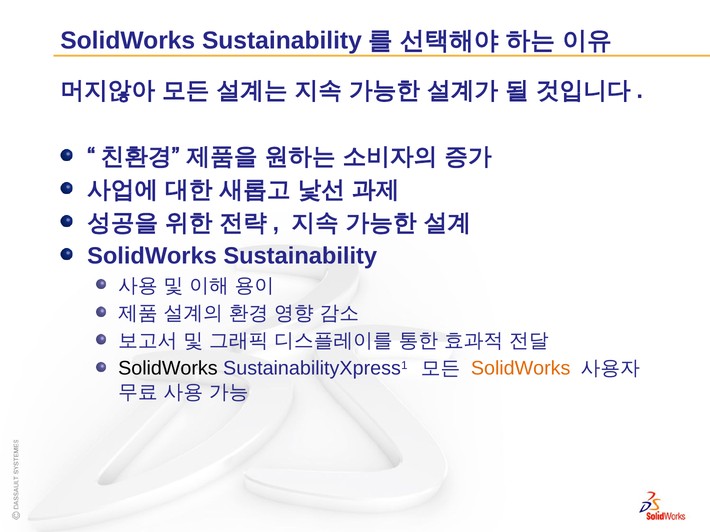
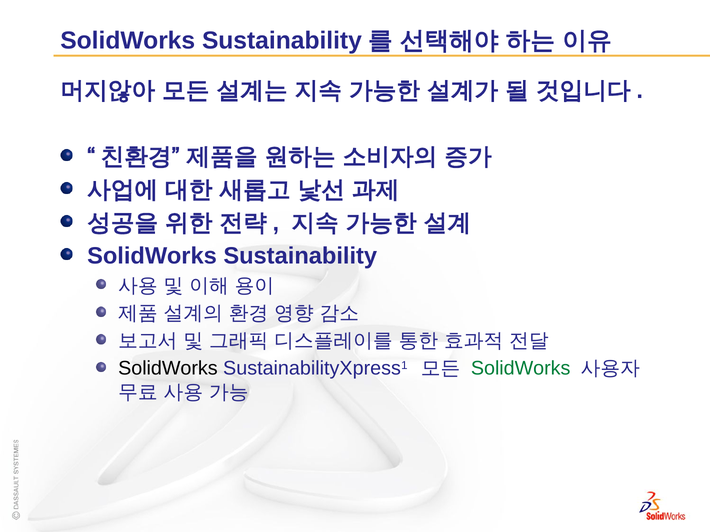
SolidWorks colour: orange -> green (521, 369)
